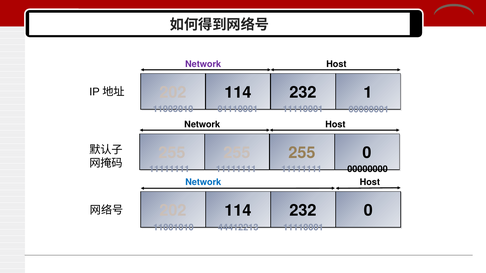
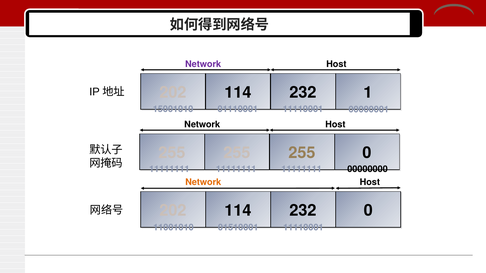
11003010: 11003010 -> 15001010 (173, 109)
Network colour: blue -> orange (203, 182)
44412213: 44412213 -> 01510001 (238, 228)
